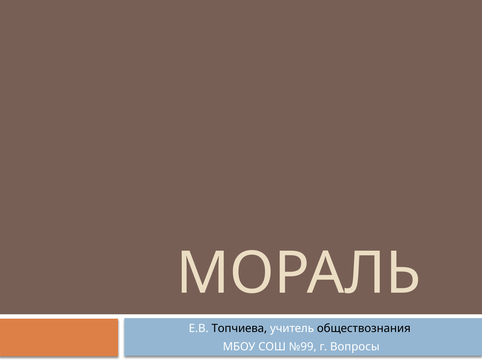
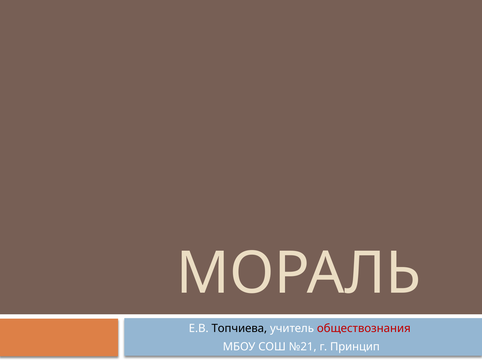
обществознания colour: black -> red (364, 329)
№99: №99 -> №21 (303, 347)
Вопросы: Вопросы -> Принцип (355, 347)
